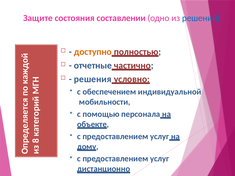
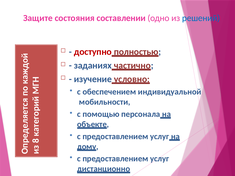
доступно colour: orange -> red (93, 52)
отчетные: отчетные -> заданиях (93, 66)
решения: решения -> изучение (93, 79)
